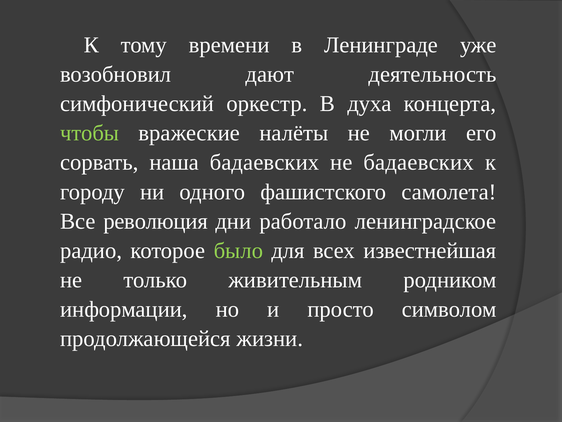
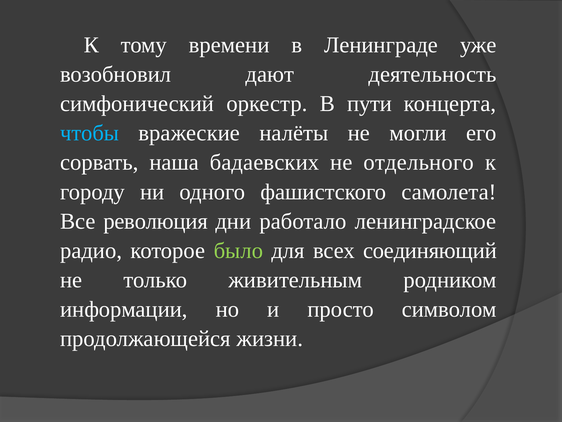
духа: духа -> пути (369, 104)
чтобы colour: light green -> light blue (90, 133)
не бадаевских: бадаевских -> отдельного (419, 162)
известнейшая: известнейшая -> соединяющий (430, 250)
